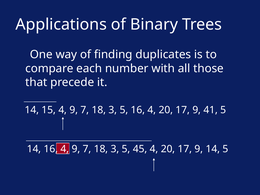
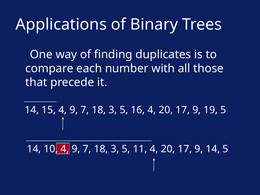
41: 41 -> 19 (211, 110)
14 16: 16 -> 10 (51, 149)
45: 45 -> 11 (140, 149)
